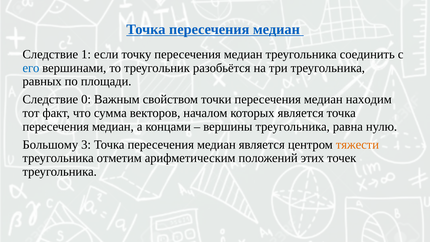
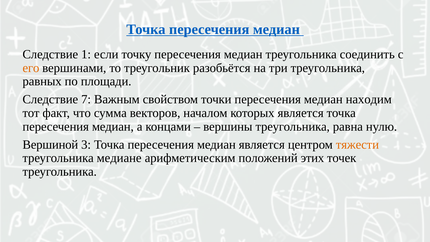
его colour: blue -> orange (31, 68)
0: 0 -> 7 (86, 99)
Большому: Большому -> Вершиной (50, 144)
отметим: отметим -> медиане (119, 158)
